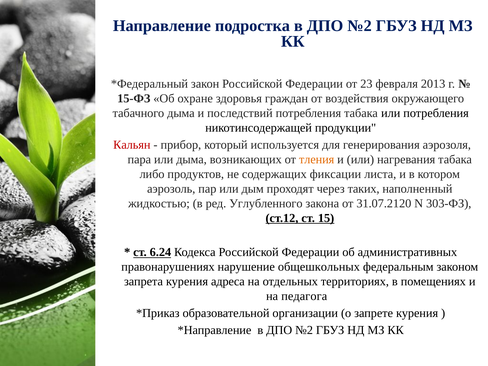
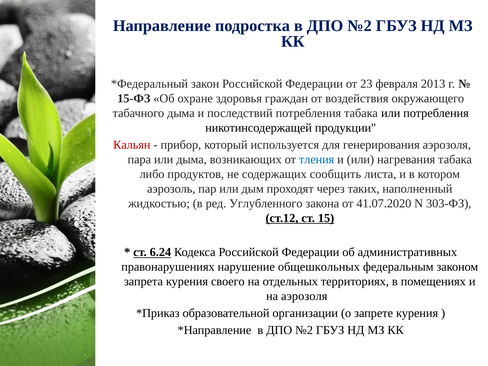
тления colour: orange -> blue (317, 159)
фиксации: фиксации -> сообщить (335, 174)
31.07.2120: 31.07.2120 -> 41.07.2020 (384, 203)
адреса: адреса -> своего (228, 281)
на педагога: педагога -> аэрозоля (304, 296)
